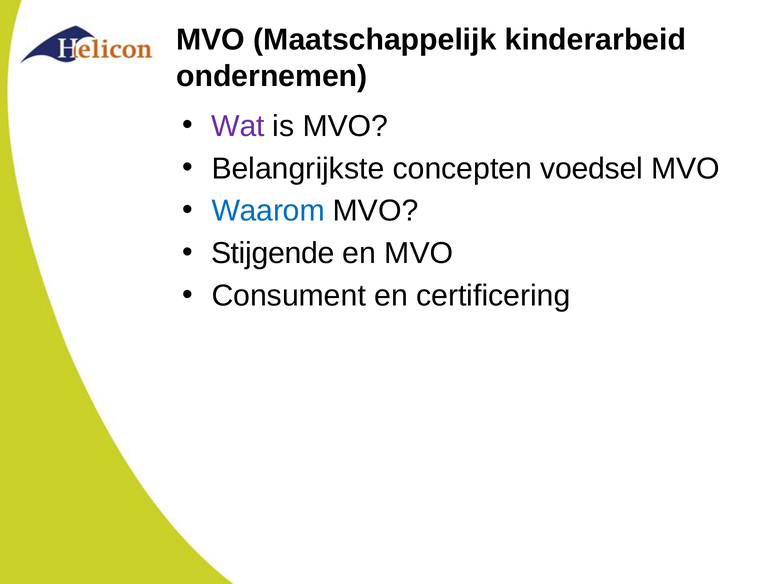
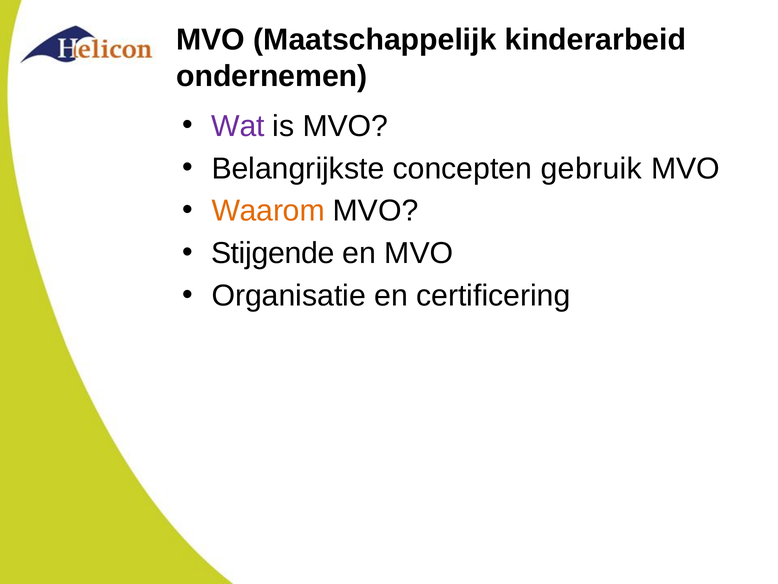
voedsel: voedsel -> gebruik (591, 168)
Waarom colour: blue -> orange (268, 211)
Consument: Consument -> Organisatie (289, 296)
